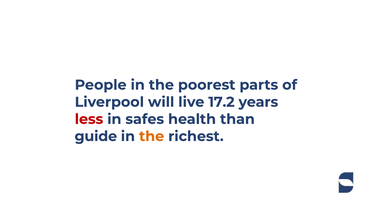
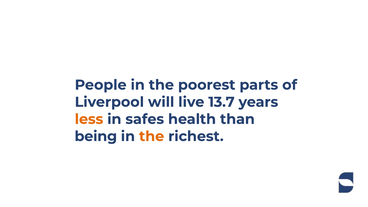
17.2: 17.2 -> 13.7 (221, 102)
less colour: red -> orange (89, 119)
guide: guide -> being (96, 136)
